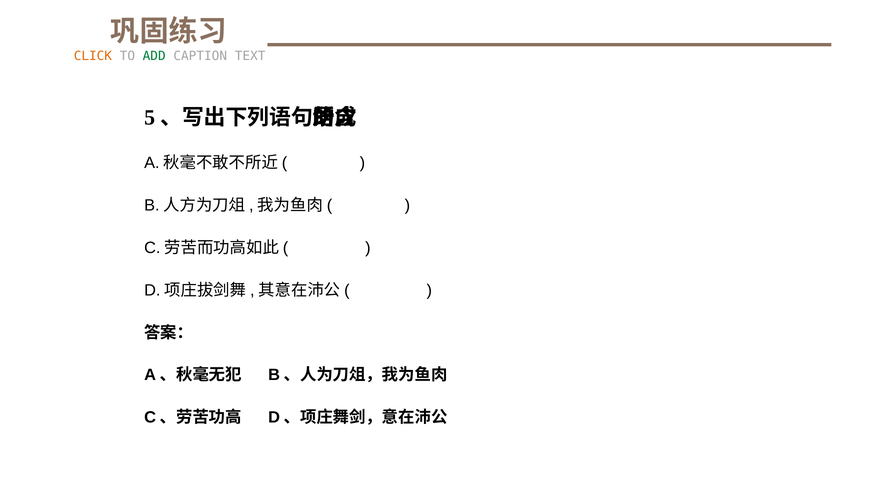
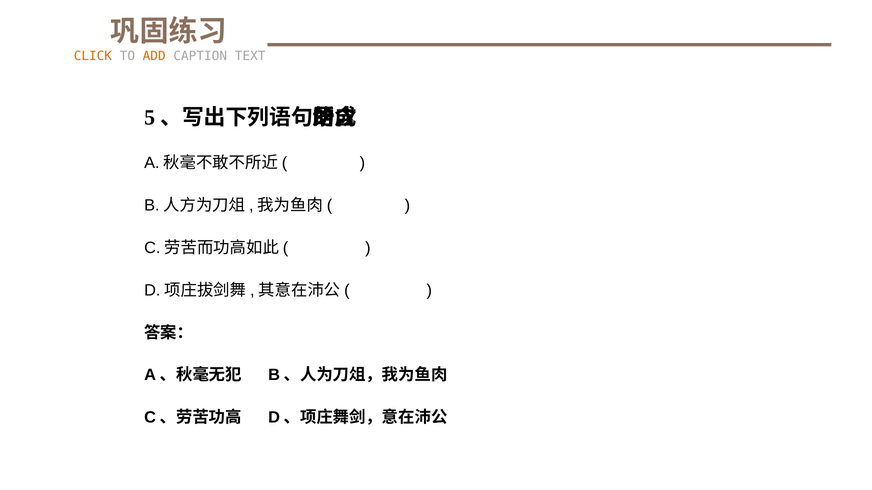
ADD colour: green -> orange (154, 56)
